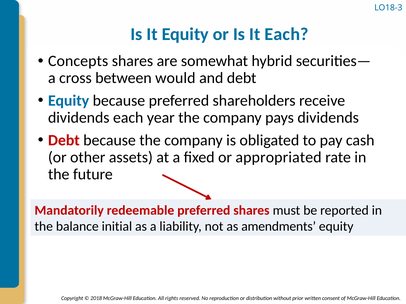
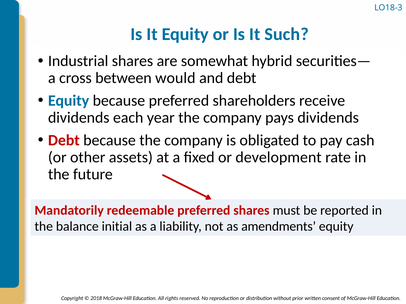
It Each: Each -> Such (287, 34)
Concepts: Concepts -> Industrial (78, 61)
appropriated: appropriated -> development (279, 158)
